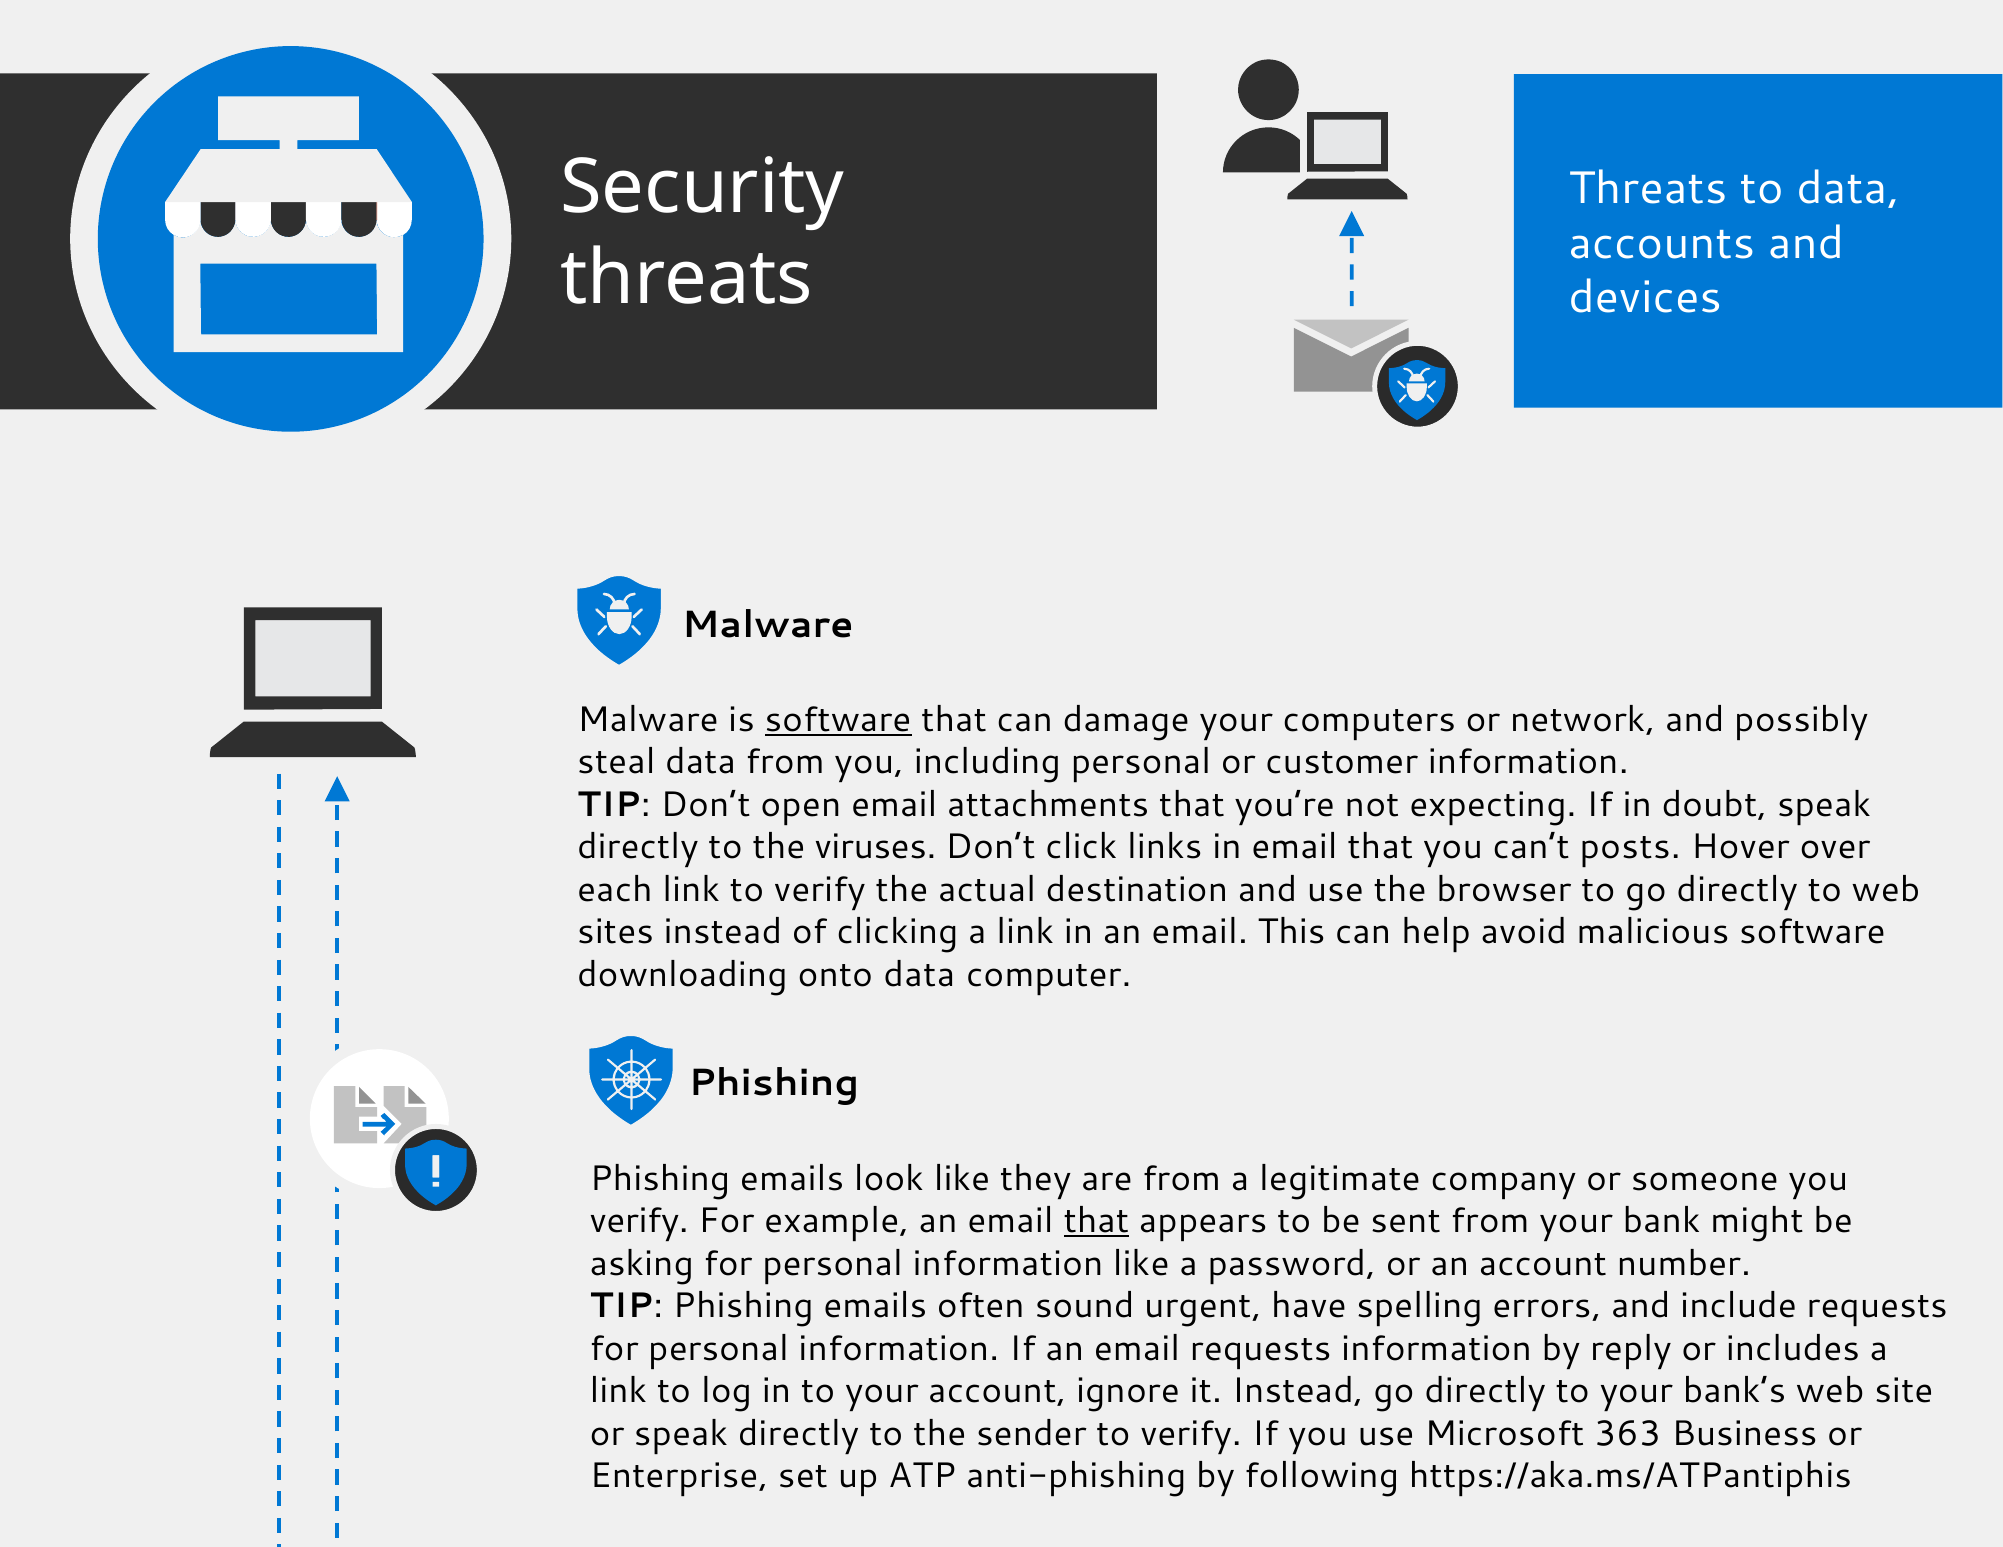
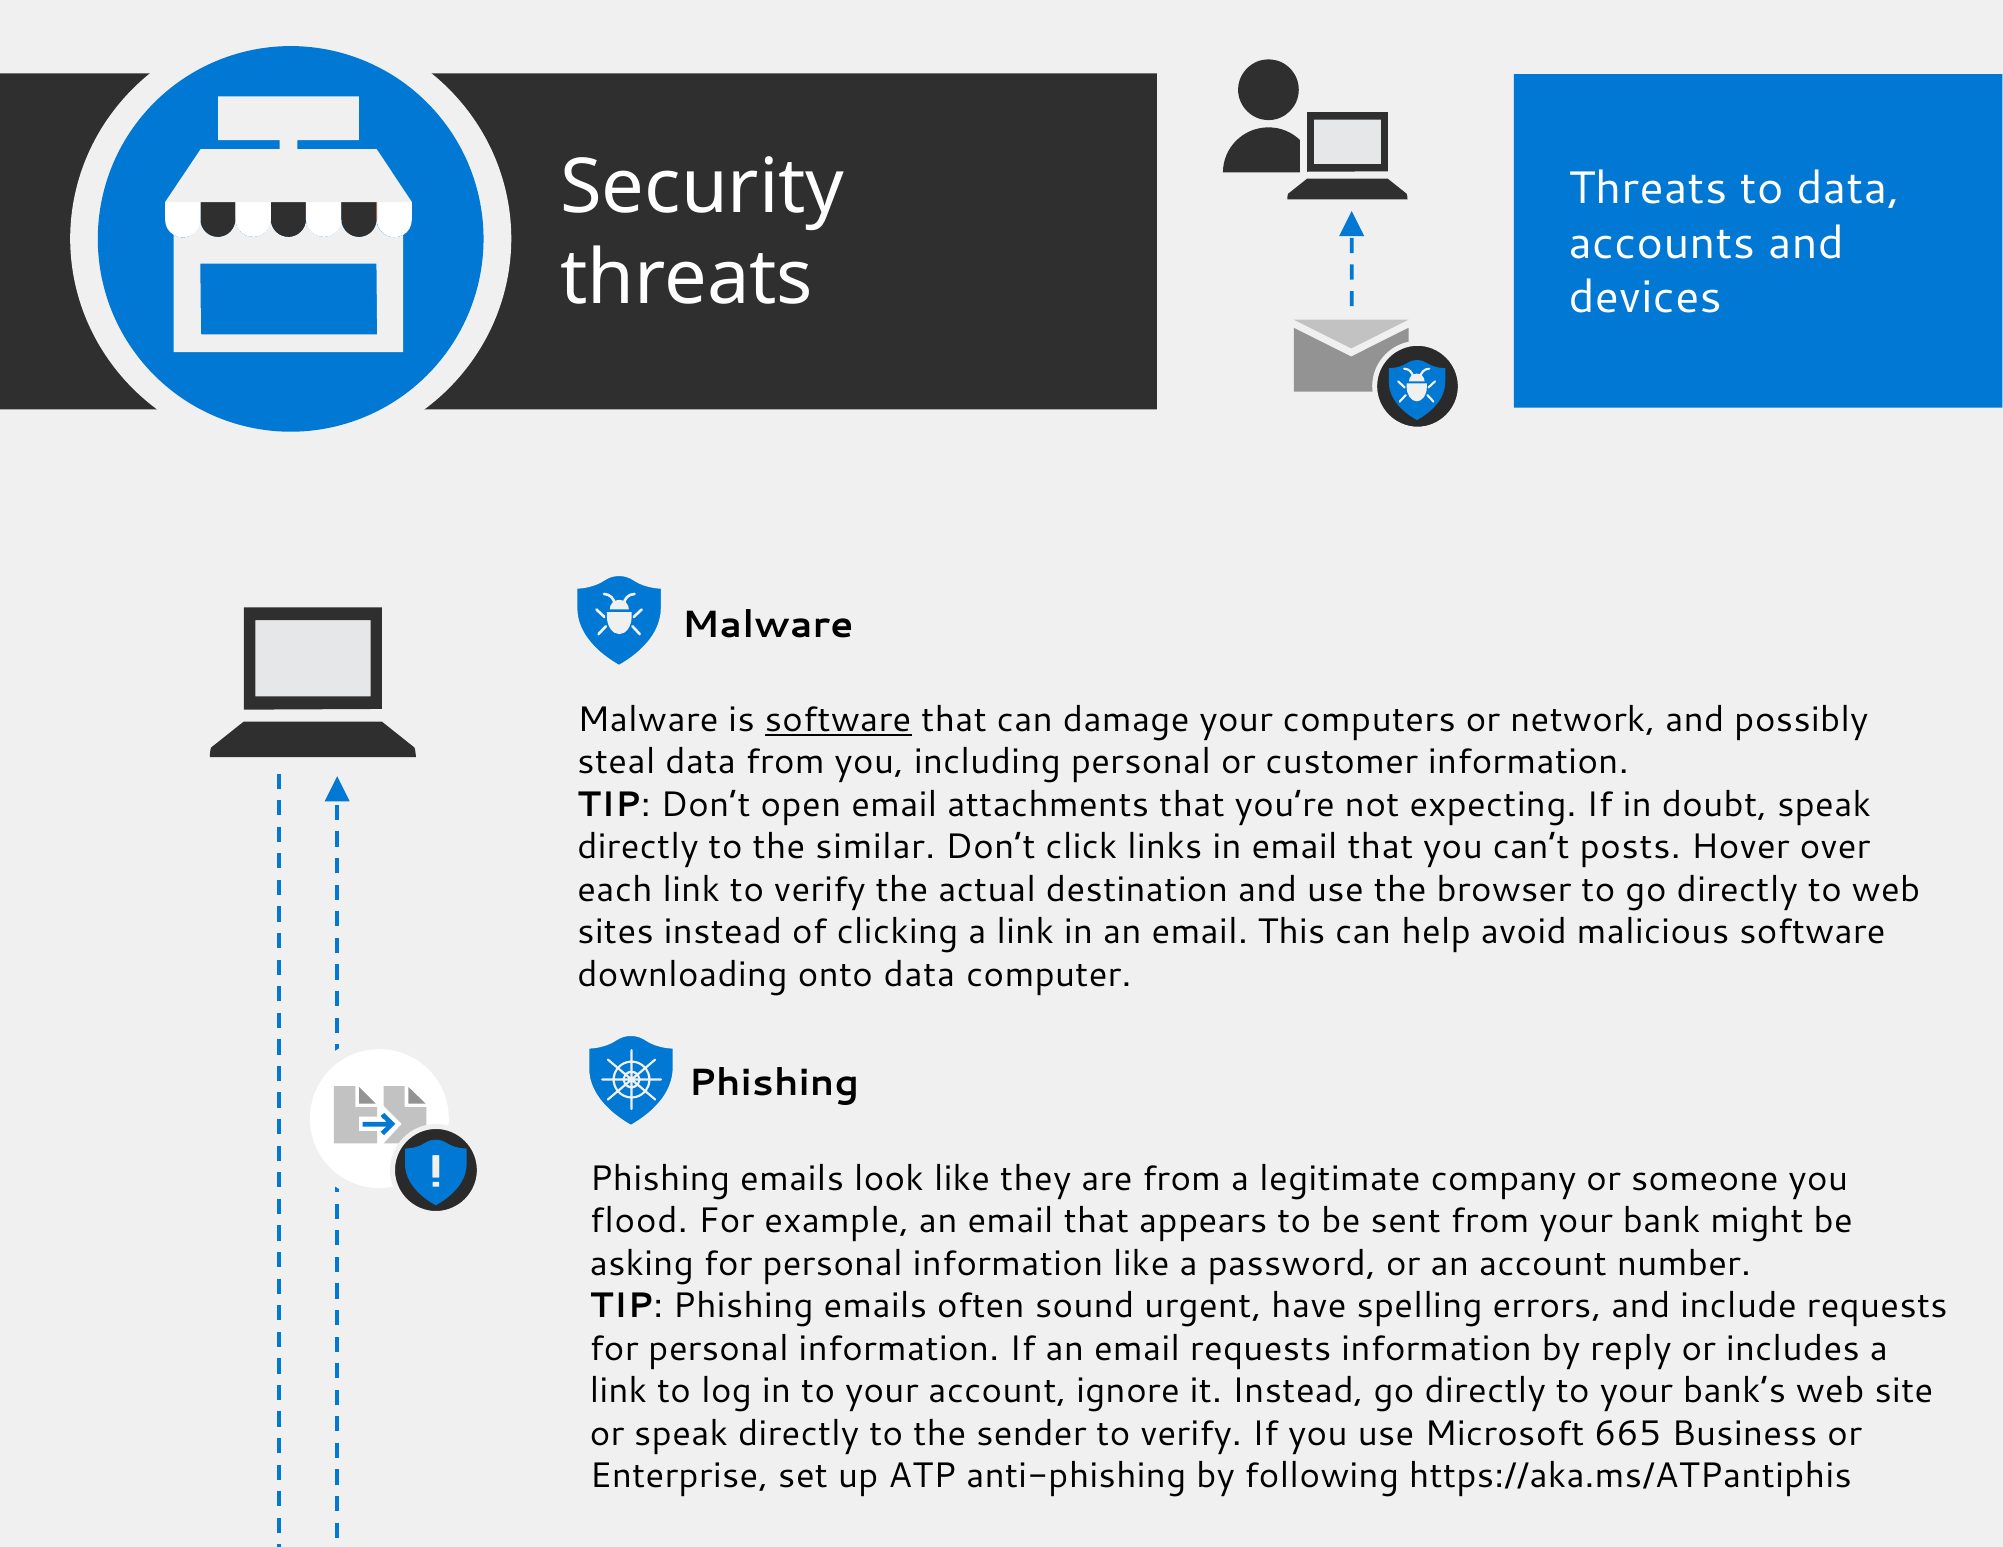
viruses: viruses -> similar (875, 848)
verify: verify -> flood (639, 1222)
that underline: present -> none (1096, 1222)
363: 363 -> 665 (1628, 1434)
